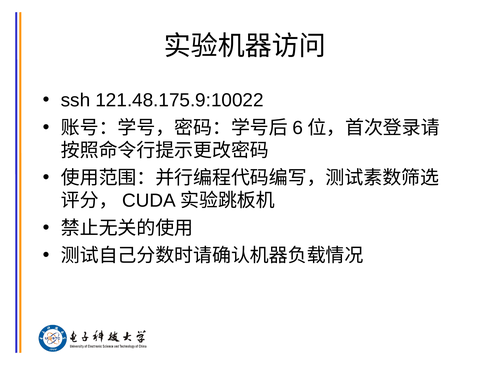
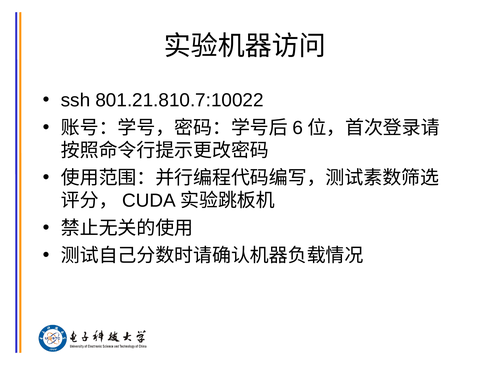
121.48.175.9:10022: 121.48.175.9:10022 -> 801.21.810.7:10022 (180, 100)
